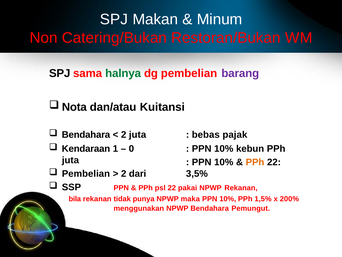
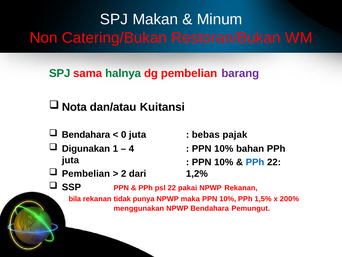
SPJ colour: black -> green (60, 73)
2: 2 -> 0 (124, 134)
Kendaraan: Kendaraan -> Digunakan (86, 148)
0: 0 -> 4 (131, 148)
kebun: kebun -> bahan (250, 148)
PPh colour: orange -> blue (255, 162)
3,5%: 3,5% -> 1,2% (197, 173)
